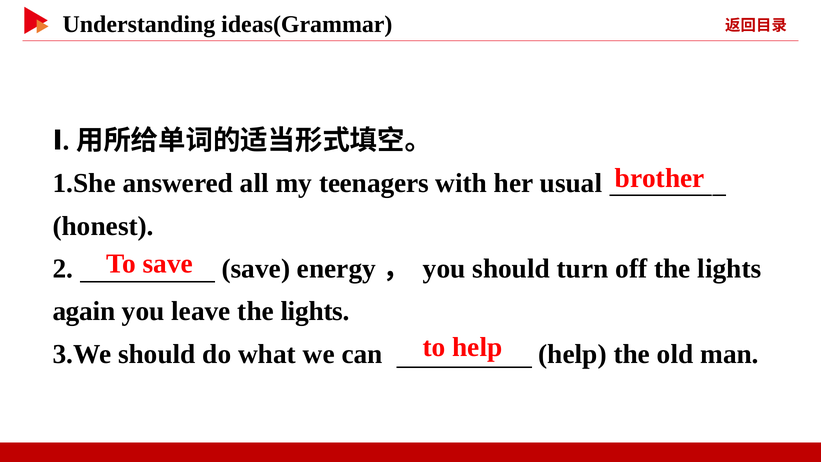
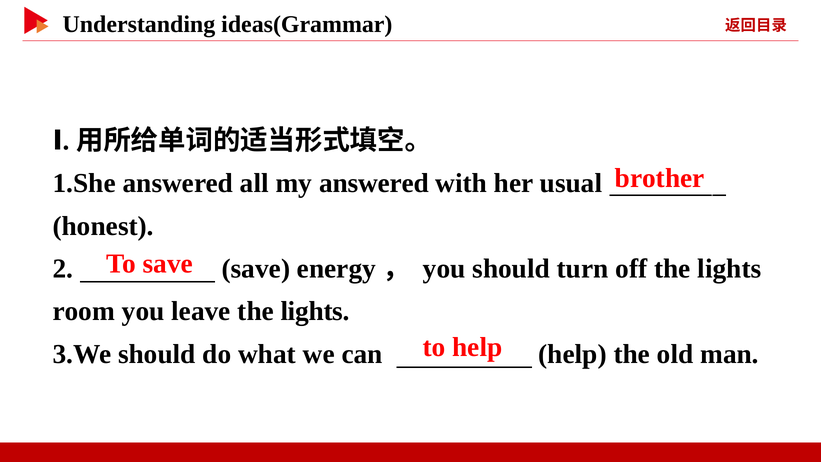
my teenagers: teenagers -> answered (374, 183)
again: again -> room (84, 311)
